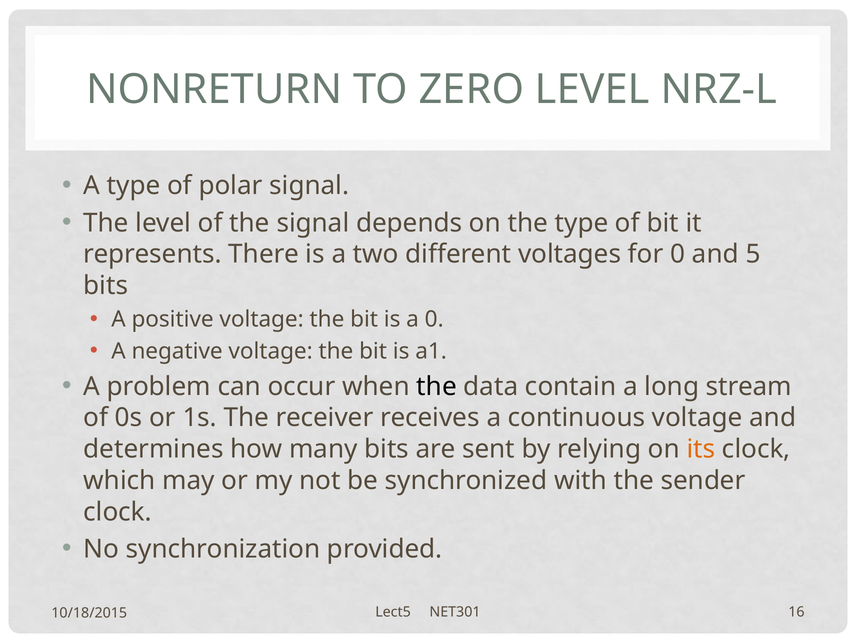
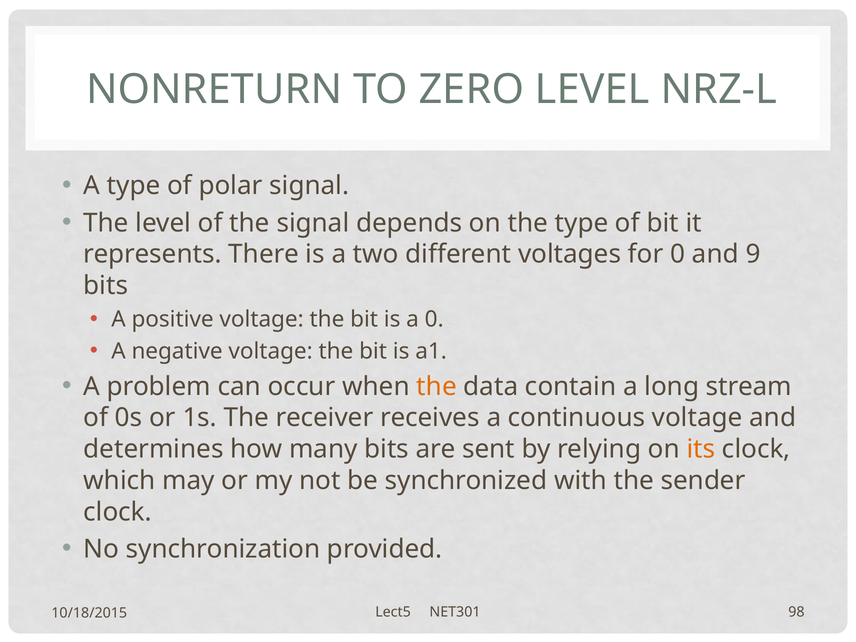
5: 5 -> 9 (753, 254)
the colour: black -> orange (437, 386)
16: 16 -> 98 (797, 612)
